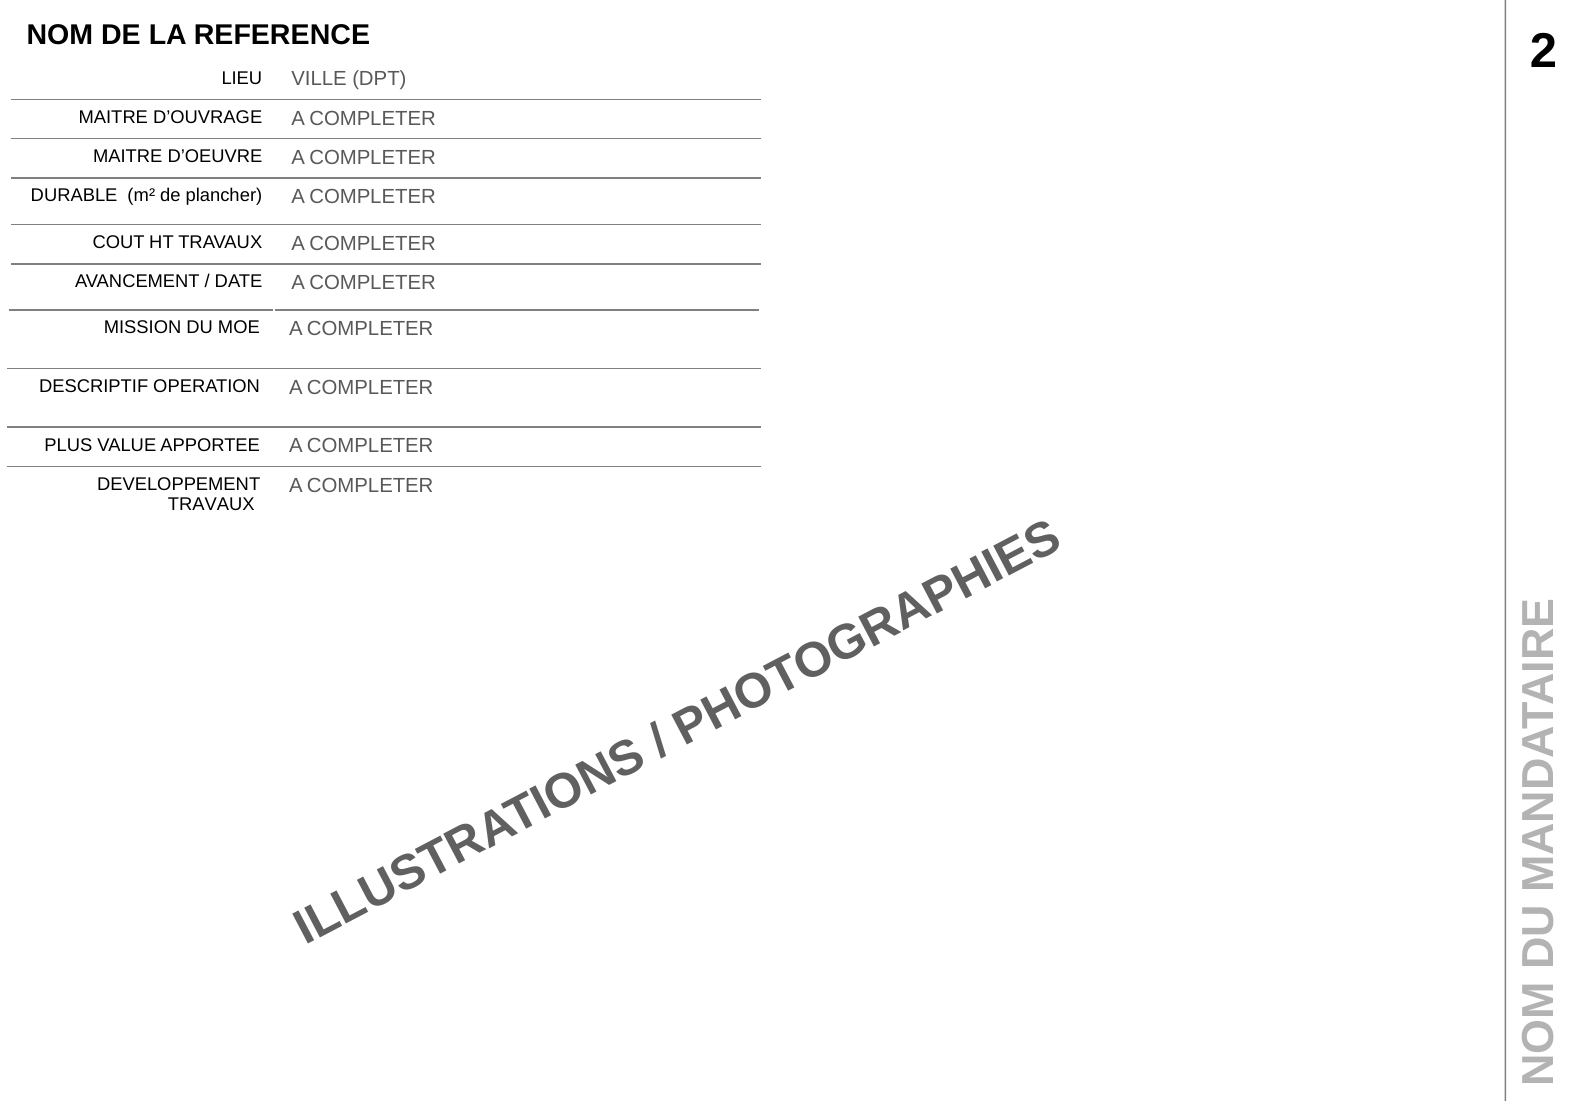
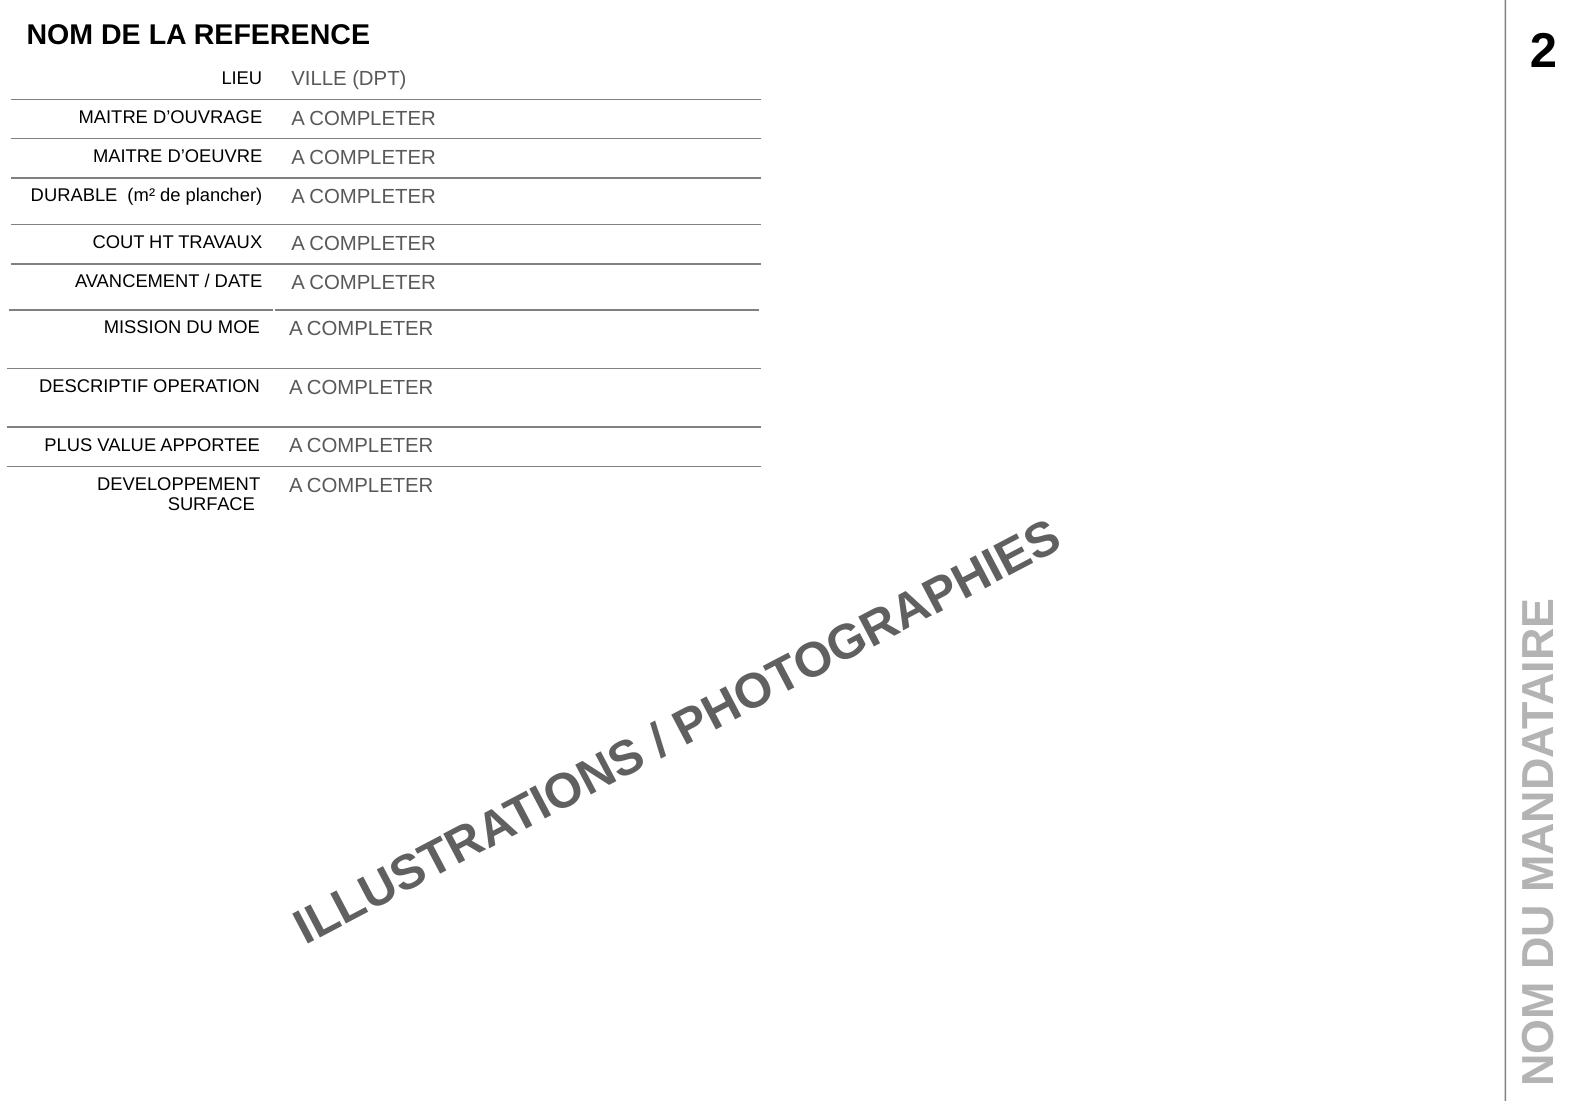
TRAVAUX: TRAVAUX -> SURFACE (211, 505)
